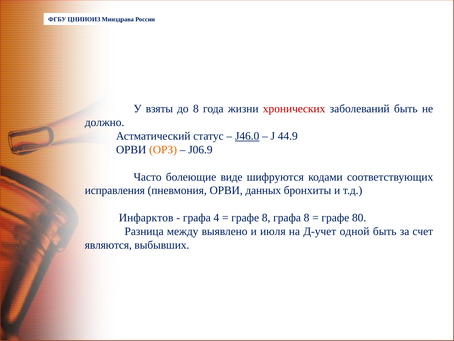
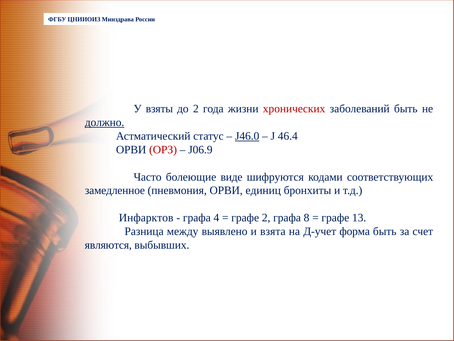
до 8: 8 -> 2 (196, 109)
должно underline: none -> present (105, 122)
44.9: 44.9 -> 46.4 (288, 136)
ОРЗ colour: orange -> red (163, 149)
исправления: исправления -> замедленное (115, 190)
данных: данных -> единиц (263, 190)
графе 8: 8 -> 2 (266, 218)
80: 80 -> 13 (359, 218)
июля: июля -> взята (273, 231)
одной: одной -> форма (355, 231)
